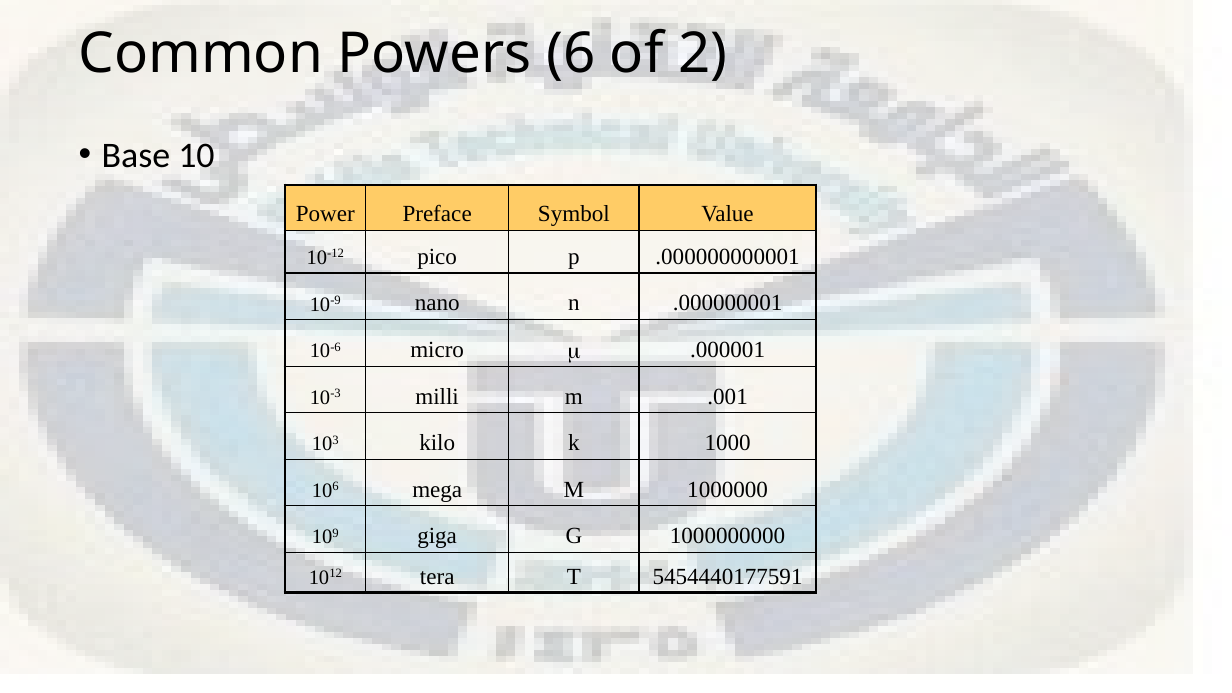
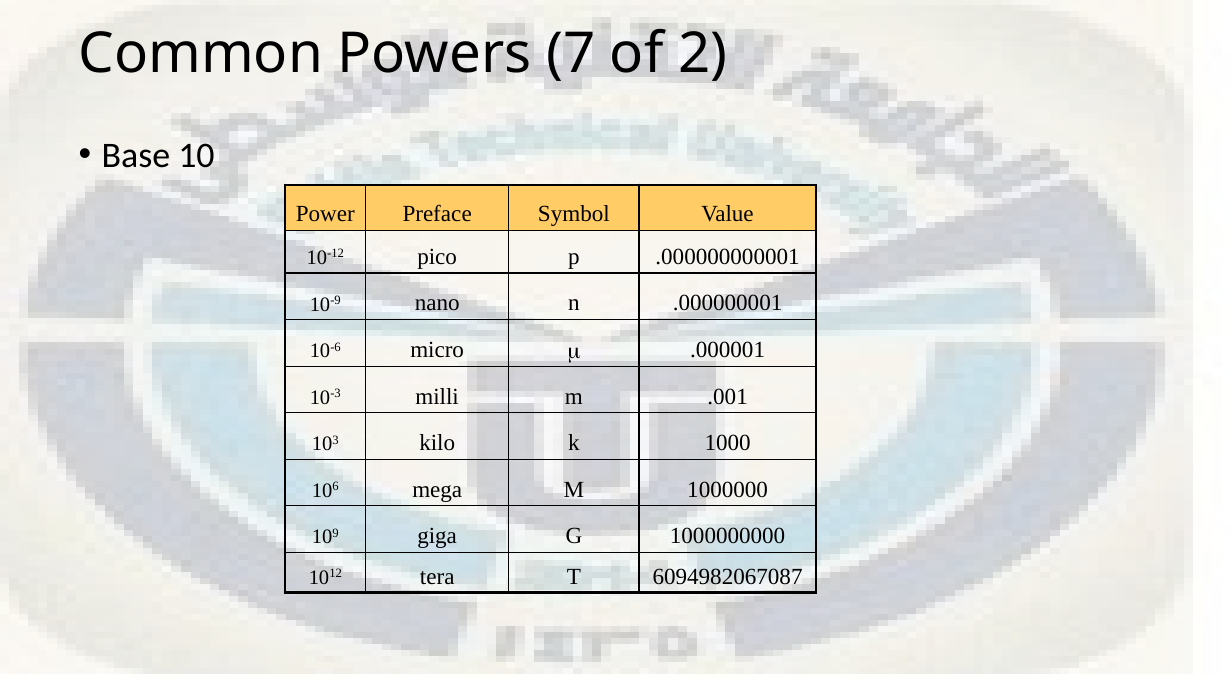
6: 6 -> 7 (571, 54)
5454440177591: 5454440177591 -> 6094982067087 (728, 576)
